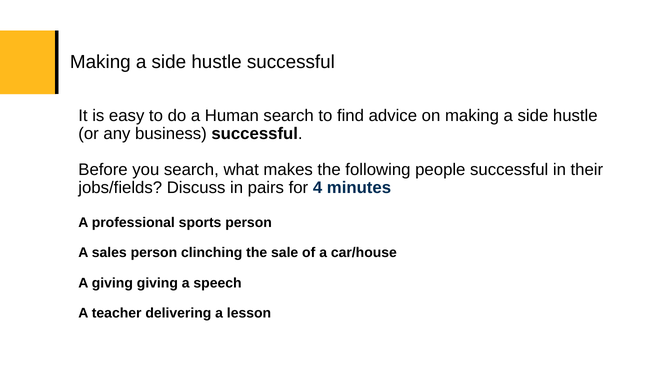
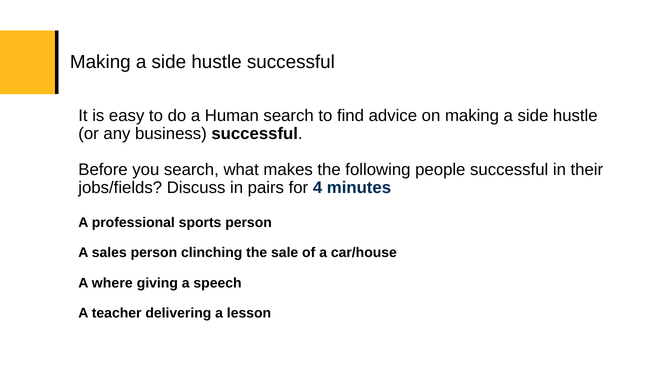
A giving: giving -> where (112, 283)
